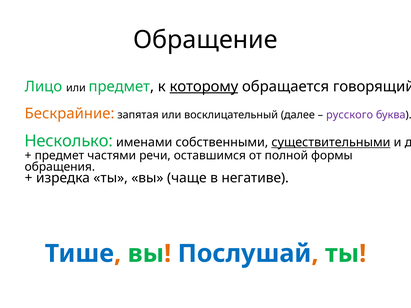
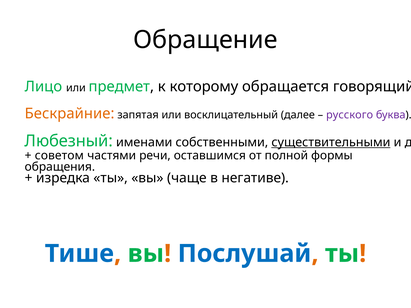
которому underline: present -> none (204, 87)
Несколько: Несколько -> Любезный (69, 141)
предмет: предмет -> советом (59, 156)
